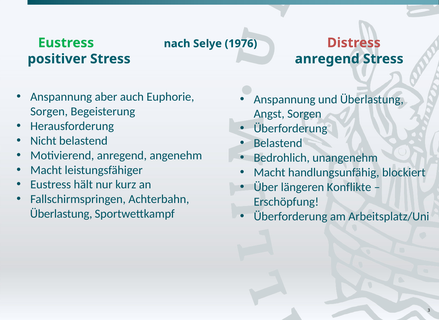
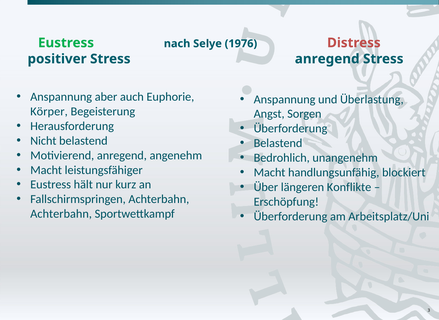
Sorgen: Sorgen -> Körper (49, 112)
Überlastung: Überlastung -> Achterbahn (61, 214)
